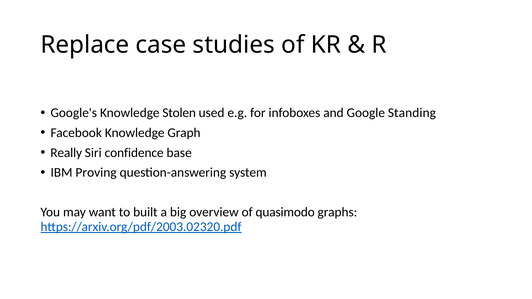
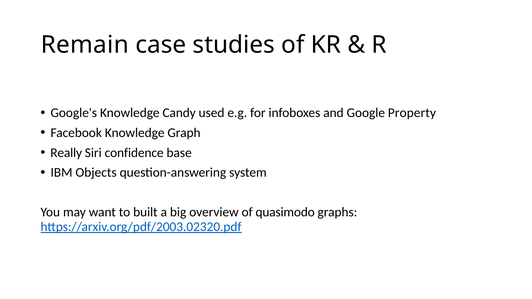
Replace: Replace -> Remain (85, 45)
Stolen: Stolen -> Candy (179, 113)
Standing: Standing -> Property (412, 113)
Proving: Proving -> Objects (96, 173)
